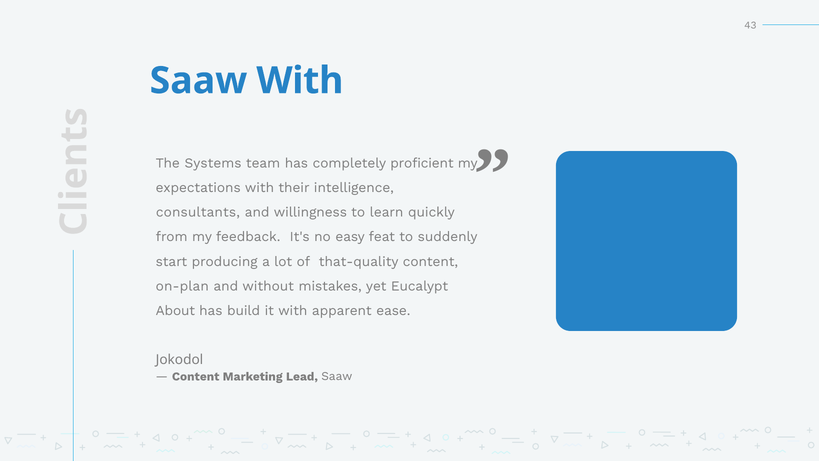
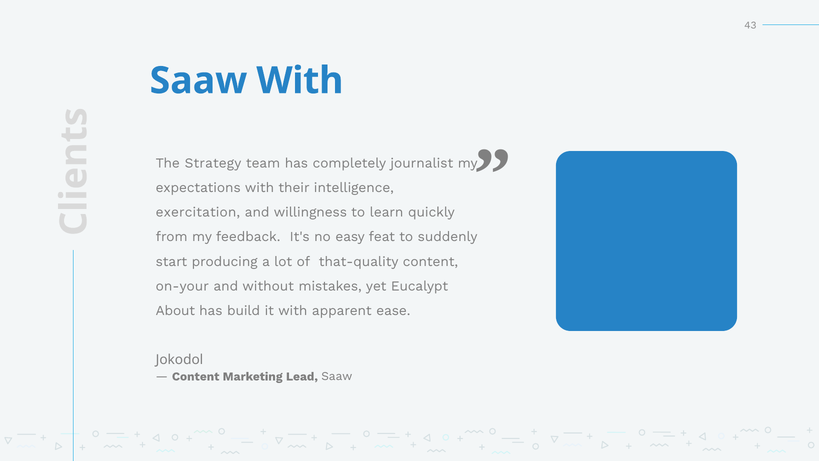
Systems: Systems -> Strategy (213, 163)
proficient: proficient -> journalist (422, 163)
consultants: consultants -> exercitation (198, 212)
on-plan: on-plan -> on-your (182, 286)
